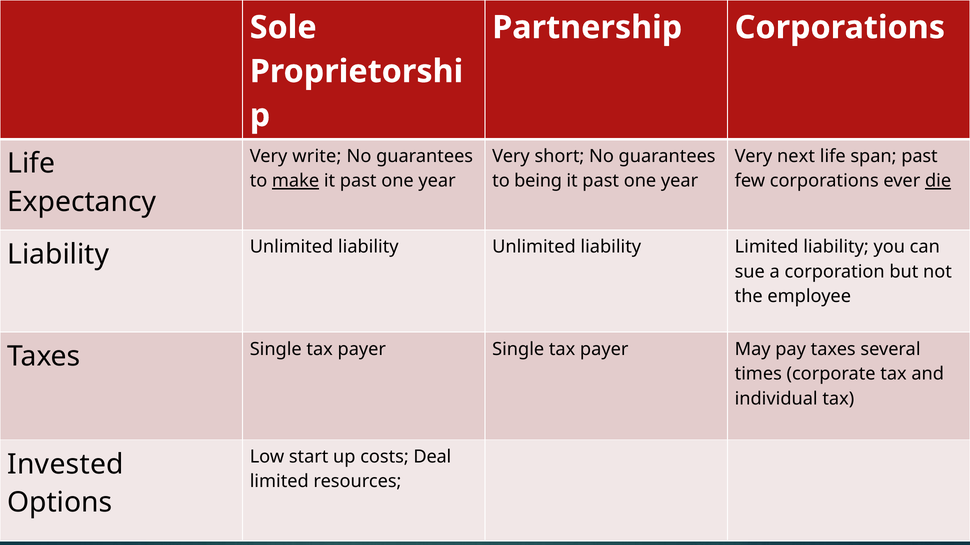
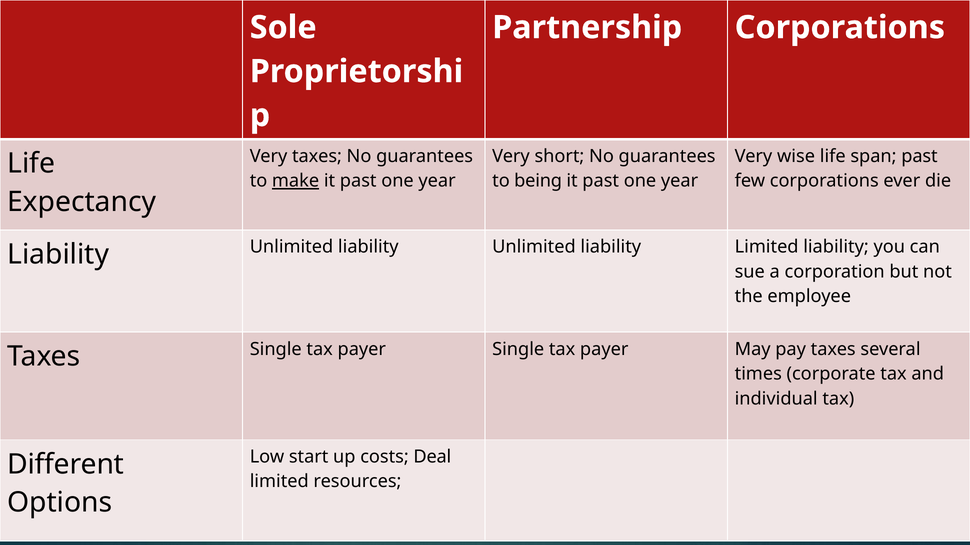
Very write: write -> taxes (317, 156)
next: next -> wise (796, 156)
die underline: present -> none (938, 181)
Invested: Invested -> Different (66, 465)
